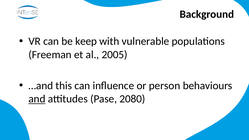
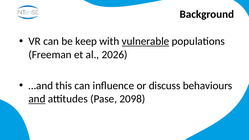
vulnerable underline: none -> present (145, 41)
2005: 2005 -> 2026 (115, 55)
person: person -> discuss (165, 86)
2080: 2080 -> 2098 (132, 99)
